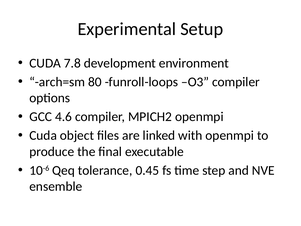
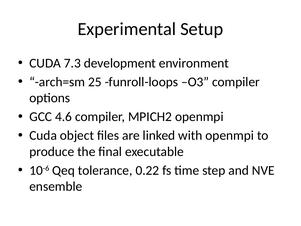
7.8: 7.8 -> 7.3 (72, 63)
80: 80 -> 25 (95, 82)
0.45: 0.45 -> 0.22 (147, 170)
